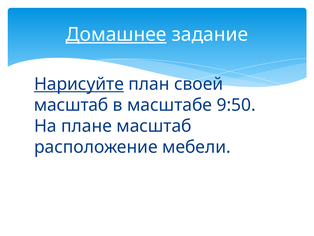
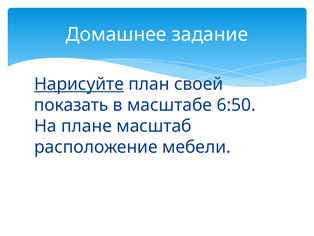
Домашнее underline: present -> none (116, 34)
масштаб: масштаб -> показать (71, 105)
9:50: 9:50 -> 6:50 (236, 105)
